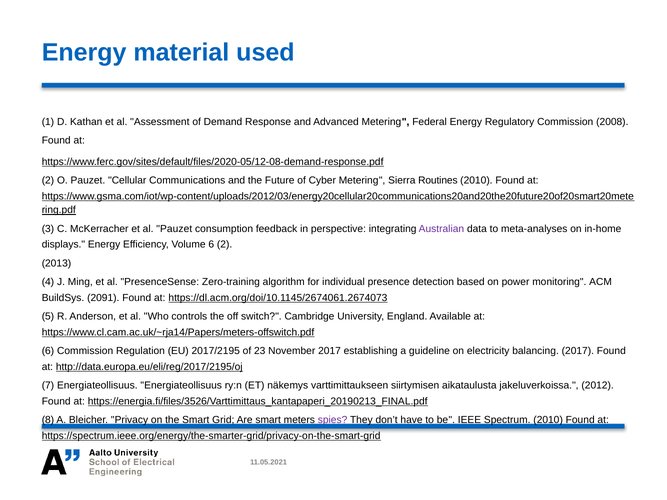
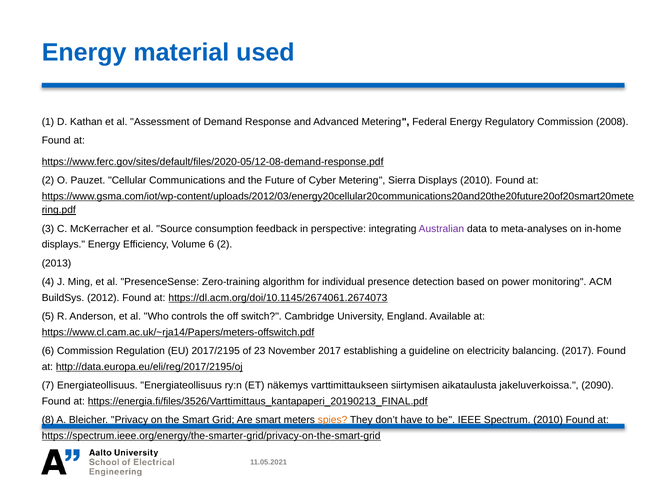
Sierra Routines: Routines -> Displays (438, 181)
al Pauzet: Pauzet -> Source (174, 229)
2091: 2091 -> 2012 (103, 298)
2012: 2012 -> 2090 (598, 386)
spies colour: purple -> orange (333, 420)
